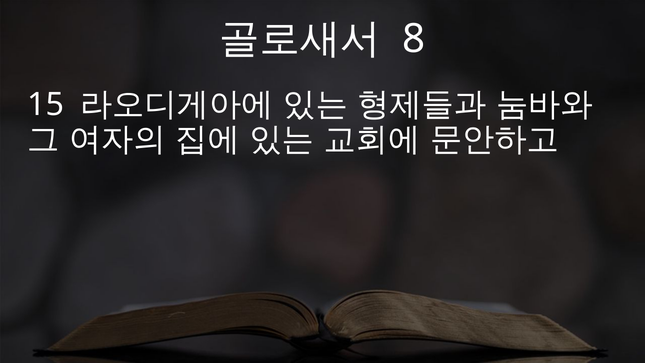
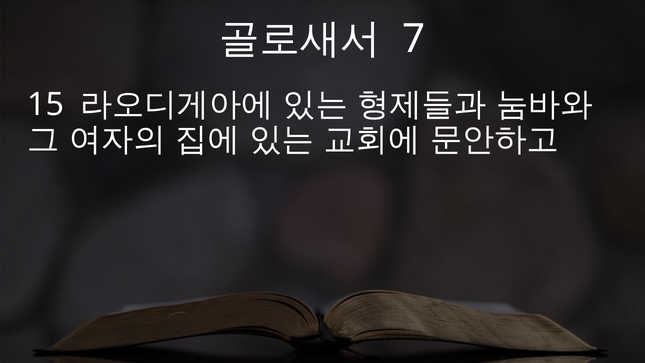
8: 8 -> 7 (414, 39)
